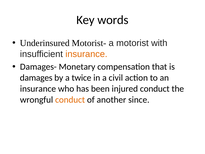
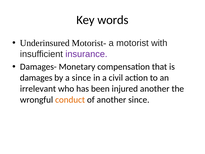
insurance colour: orange -> purple (86, 54)
a twice: twice -> since (81, 78)
insurance: insurance -> irrelevant (38, 89)
injured conduct: conduct -> another (155, 89)
